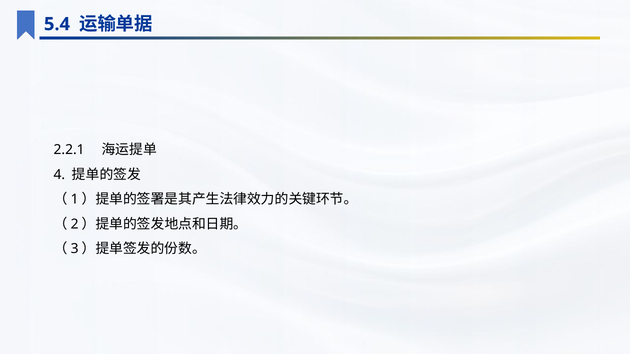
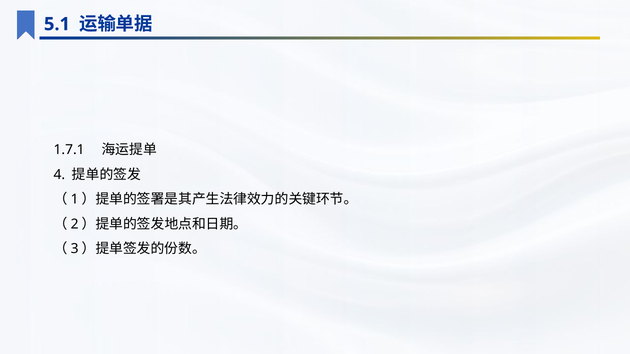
5.4: 5.4 -> 5.1 (57, 24)
2.2.1: 2.2.1 -> 1.7.1 (69, 150)
